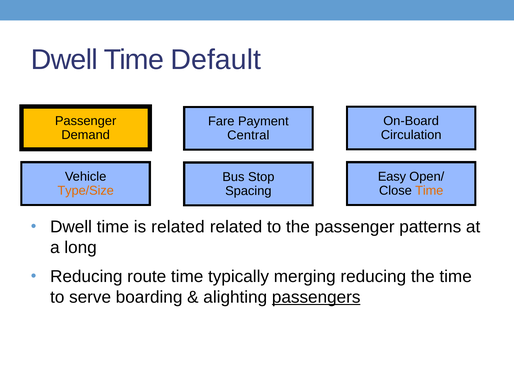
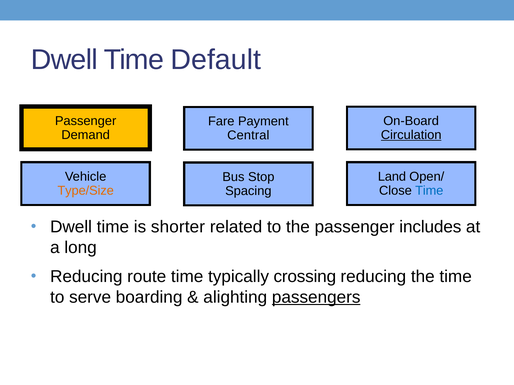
Circulation underline: none -> present (411, 135)
Easy: Easy -> Land (392, 177)
Time colour: orange -> blue (429, 191)
is related: related -> shorter (178, 227)
patterns: patterns -> includes (430, 227)
merging: merging -> crossing (305, 277)
